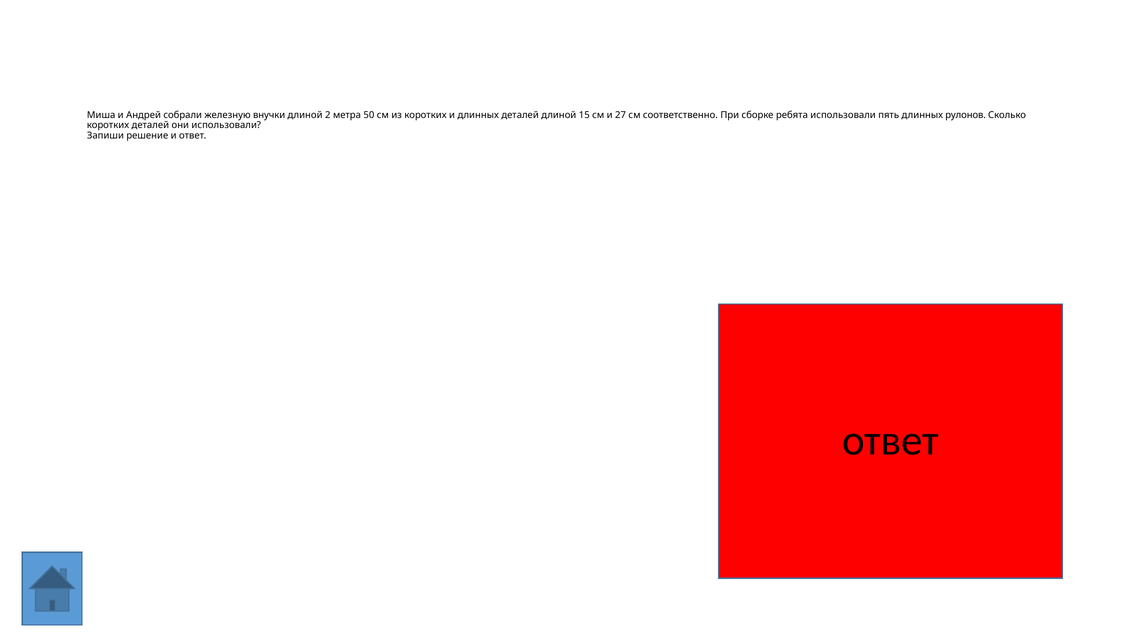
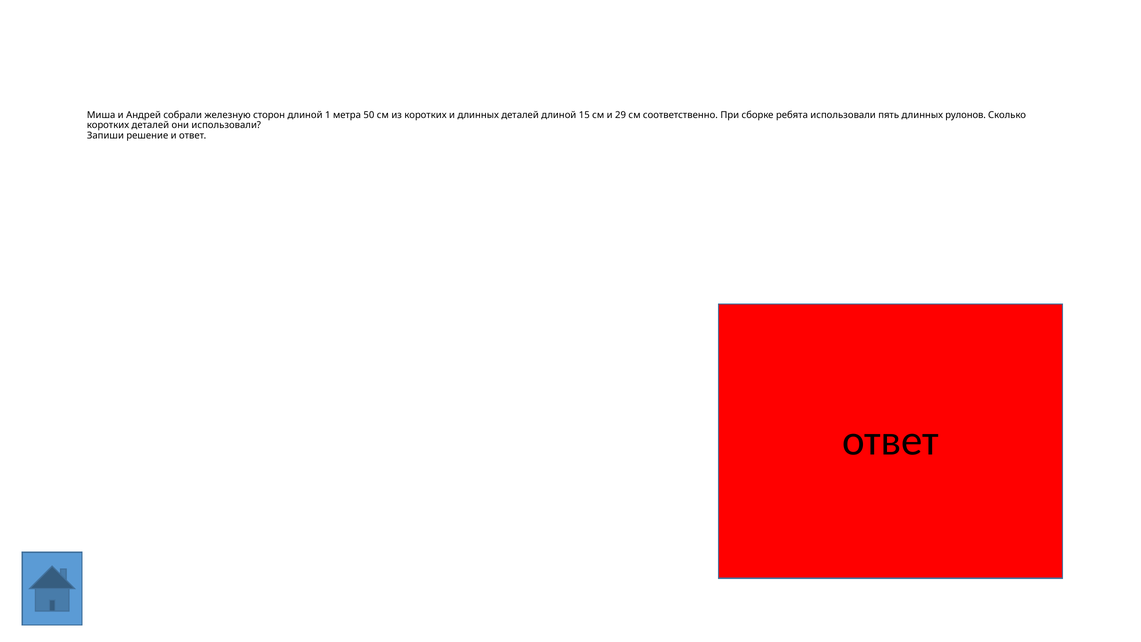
внучки: внучки -> сторон (269, 115)
2: 2 -> 1 (328, 115)
27: 27 -> 29 (621, 115)
